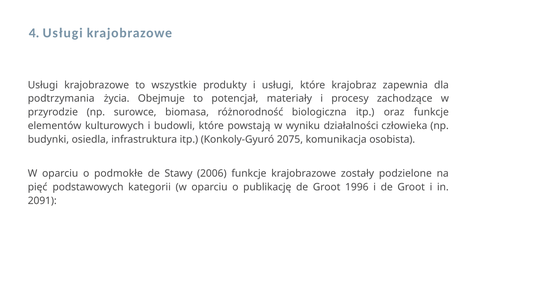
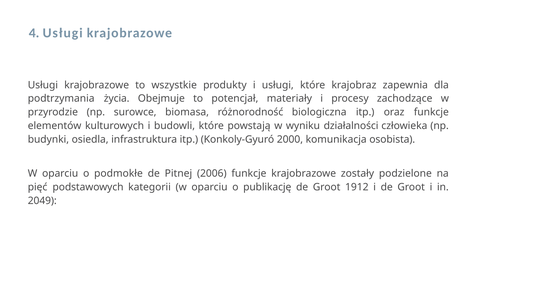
2075: 2075 -> 2000 (290, 140)
Stawy: Stawy -> Pitnej (178, 174)
1996: 1996 -> 1912 (357, 187)
2091: 2091 -> 2049 (42, 201)
